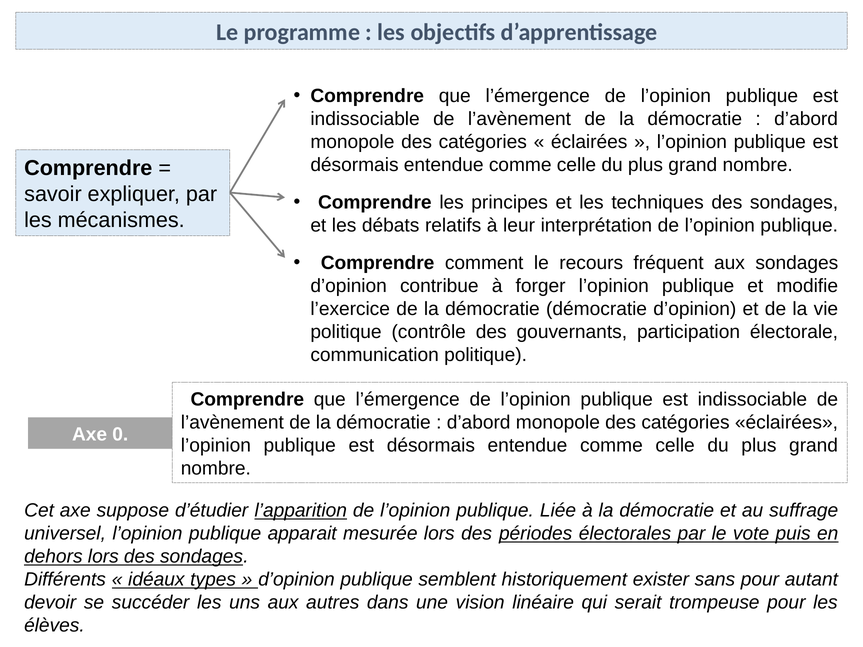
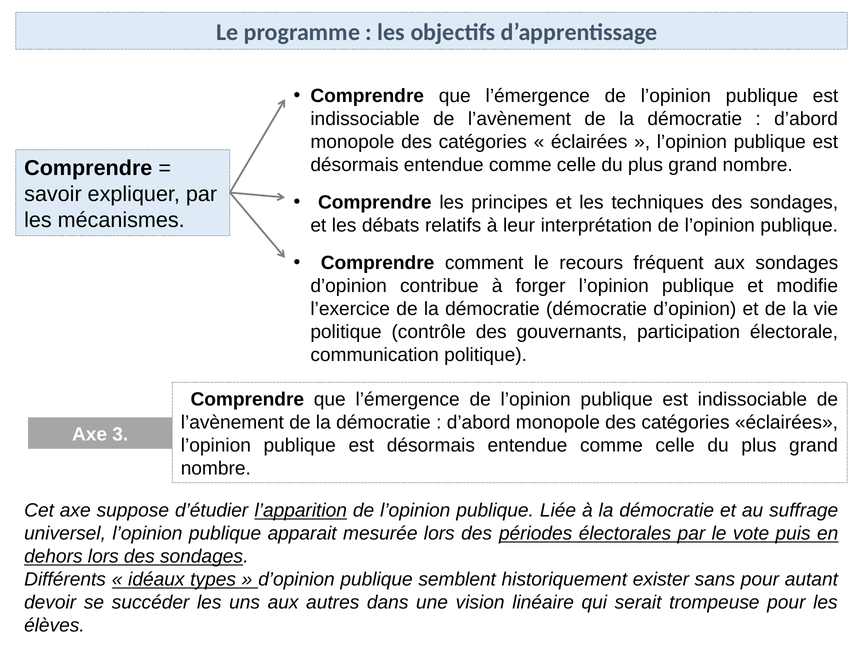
0: 0 -> 3 (120, 435)
